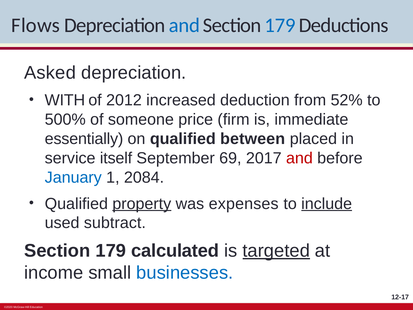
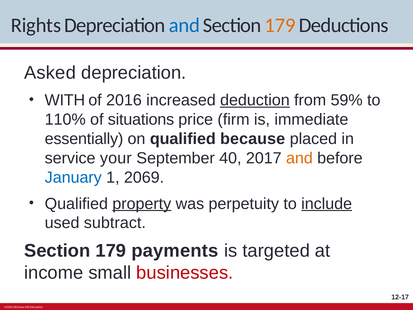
Flows: Flows -> Rights (36, 25)
179 colour: blue -> orange (280, 25)
2012: 2012 -> 2016 (124, 100)
deduction underline: none -> present (255, 100)
52%: 52% -> 59% (347, 100)
500%: 500% -> 110% (65, 120)
someone: someone -> situations (141, 120)
between: between -> because (253, 139)
itself: itself -> your (116, 158)
69: 69 -> 40 (230, 158)
and colour: red -> orange (299, 158)
2084: 2084 -> 2069 (144, 177)
expenses: expenses -> perpetuity (244, 204)
calculated: calculated -> payments (175, 251)
targeted underline: present -> none (276, 251)
businesses colour: blue -> red (185, 273)
